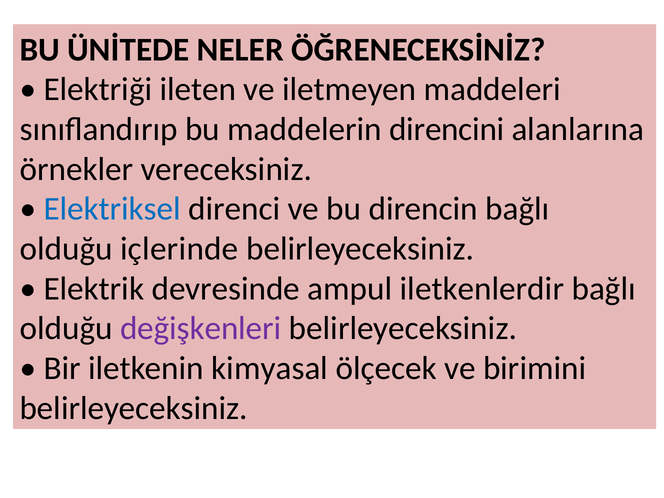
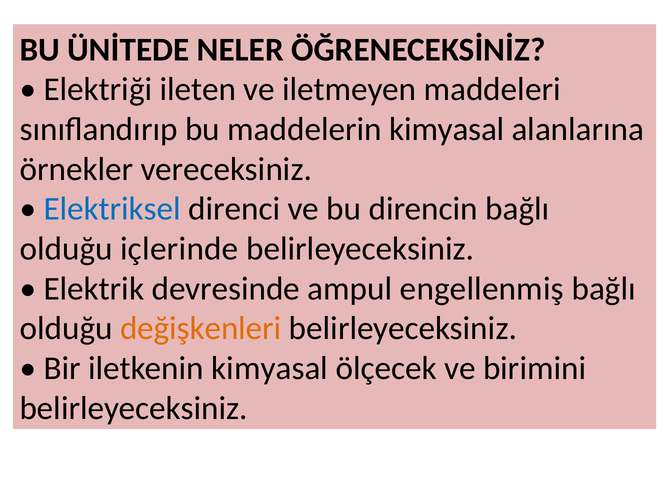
maddelerin direncini: direncini -> kimyasal (447, 129)
iletkenlerdir: iletkenlerdir -> engellenmiş (482, 289)
değişkenleri colour: purple -> orange (201, 329)
